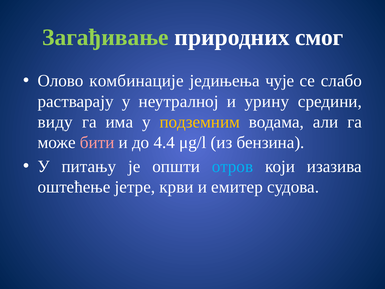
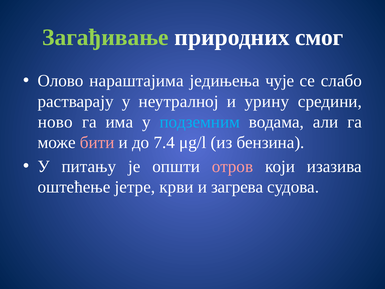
комбинације: комбинације -> нараштајима (137, 81)
виду: виду -> ново (55, 122)
подземним colour: yellow -> light blue (200, 122)
4.4: 4.4 -> 7.4 (164, 142)
отров colour: light blue -> pink (233, 166)
емитер: емитер -> загрева (237, 187)
